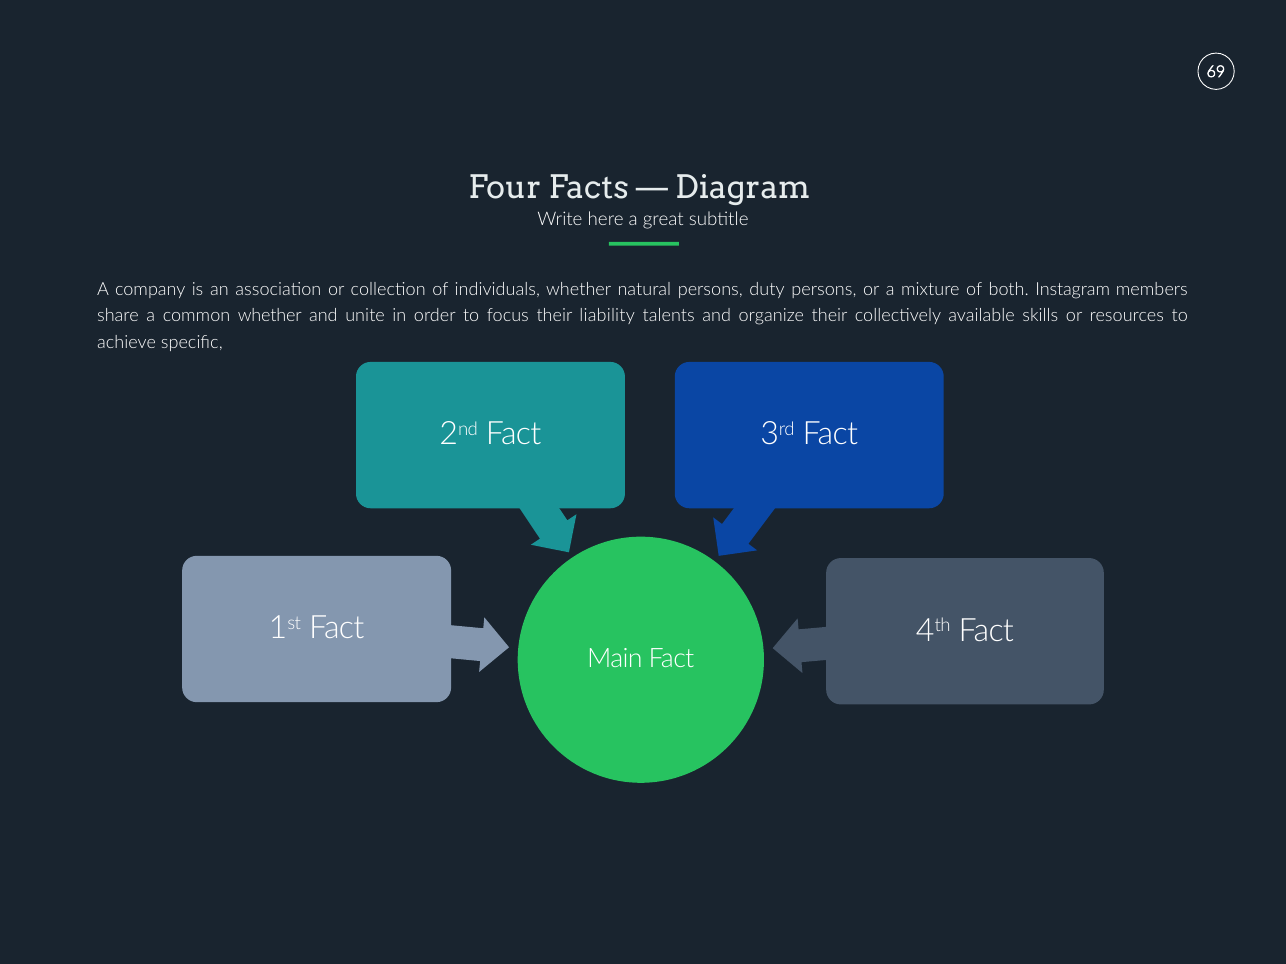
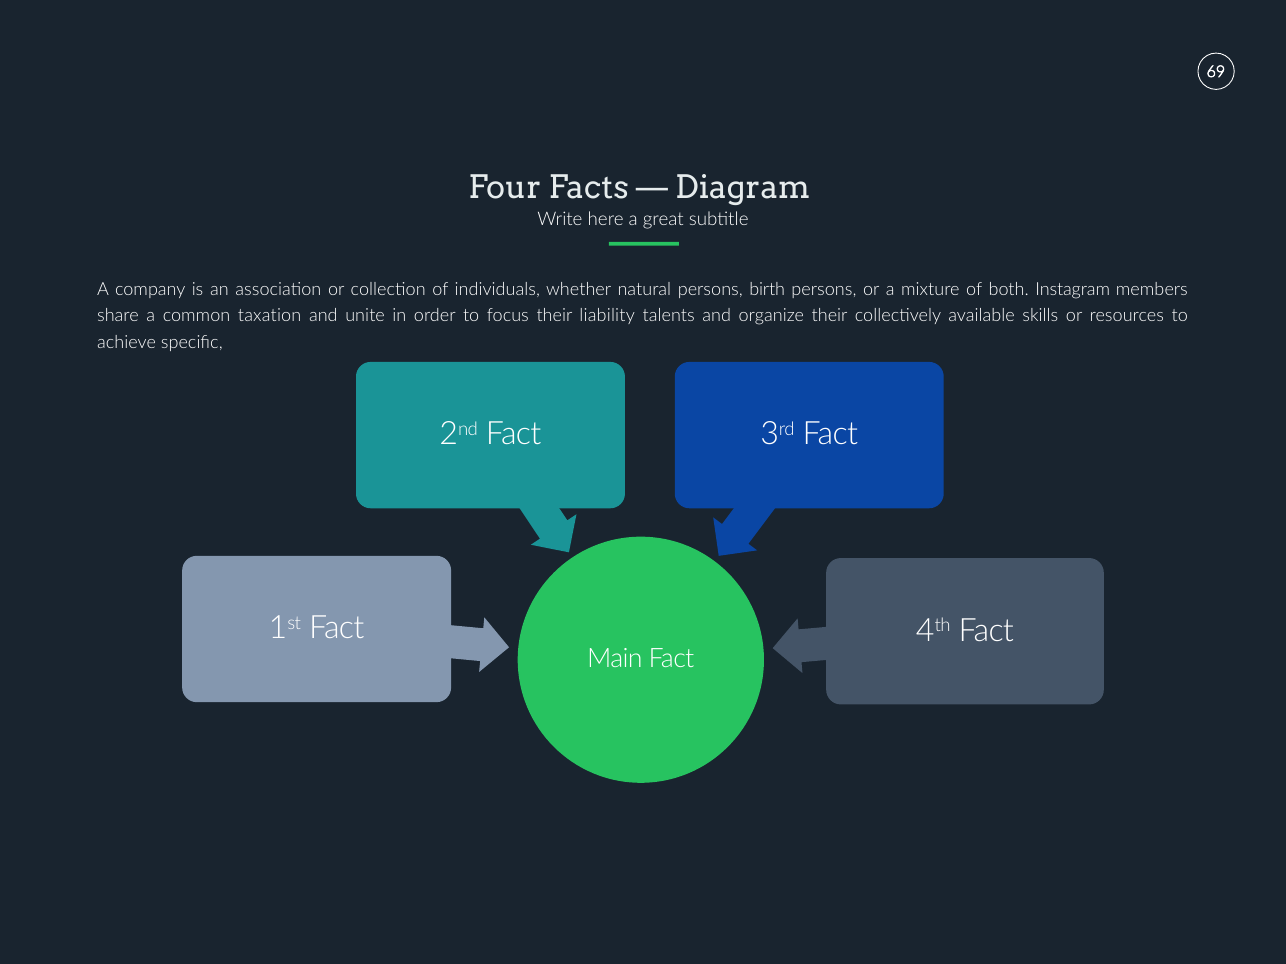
duty: duty -> birth (767, 290)
common whether: whether -> taxation (270, 316)
